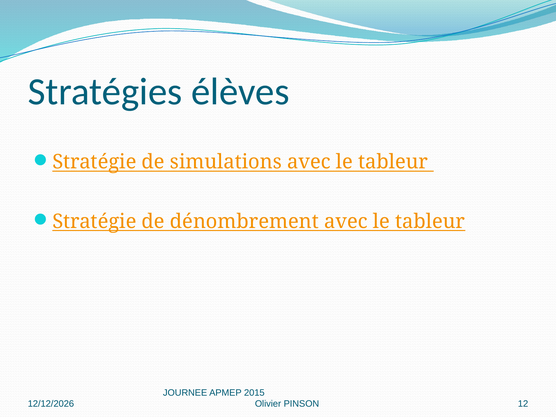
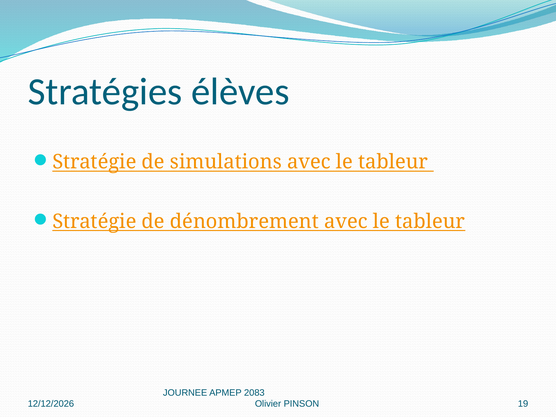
2015: 2015 -> 2083 (254, 393)
12: 12 -> 19 (523, 404)
